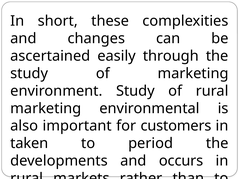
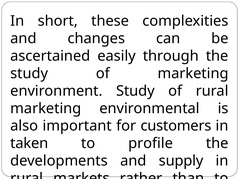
period: period -> profile (151, 144)
occurs: occurs -> supply (181, 161)
